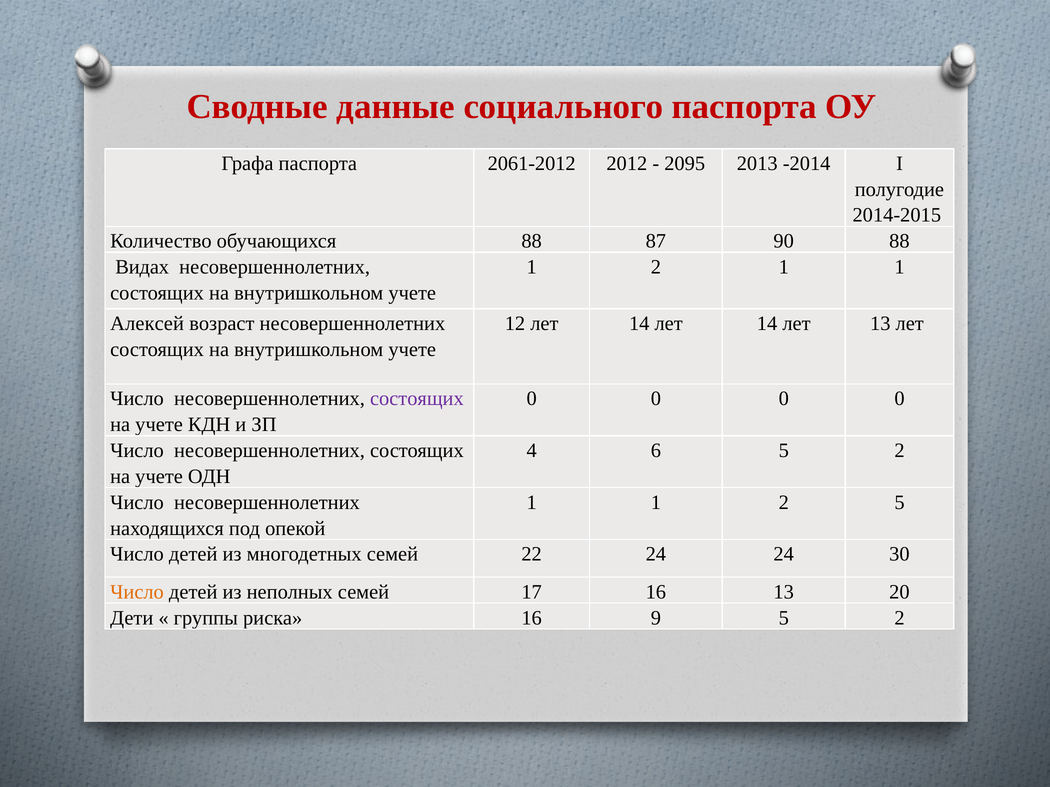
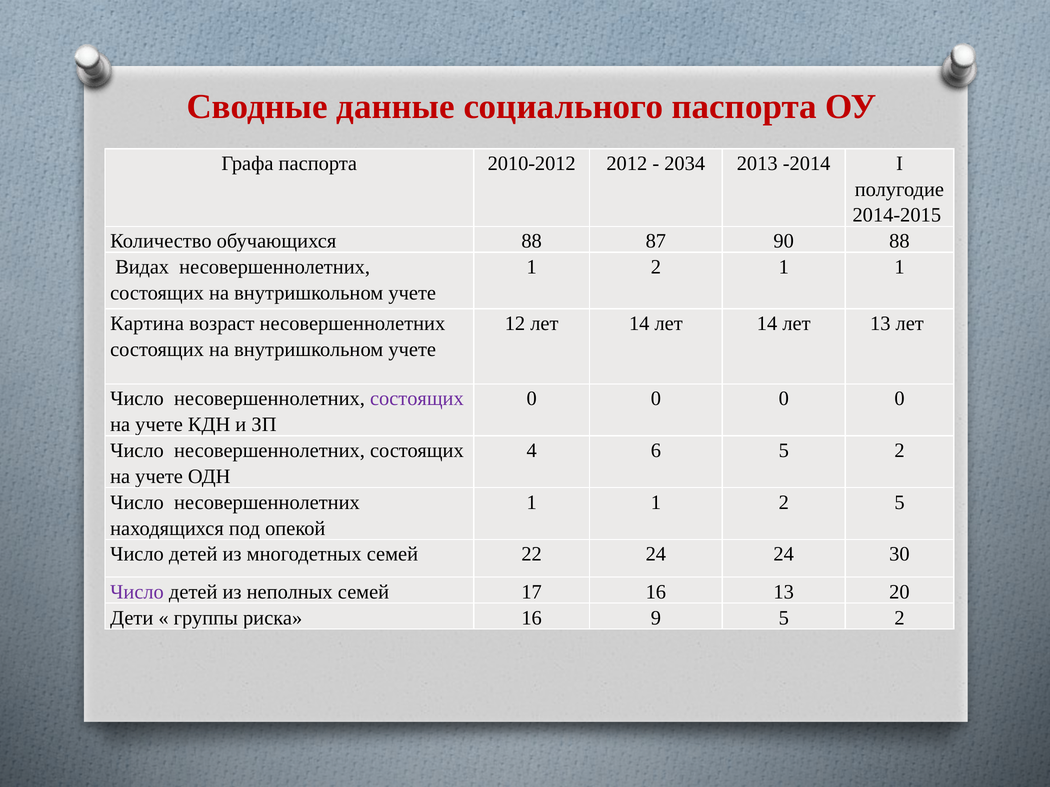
2061-2012: 2061-2012 -> 2010-2012 (532, 164)
2095: 2095 -> 2034 (685, 164)
Алексей: Алексей -> Картина (147, 324)
Число colour: orange -> purple (137, 592)
